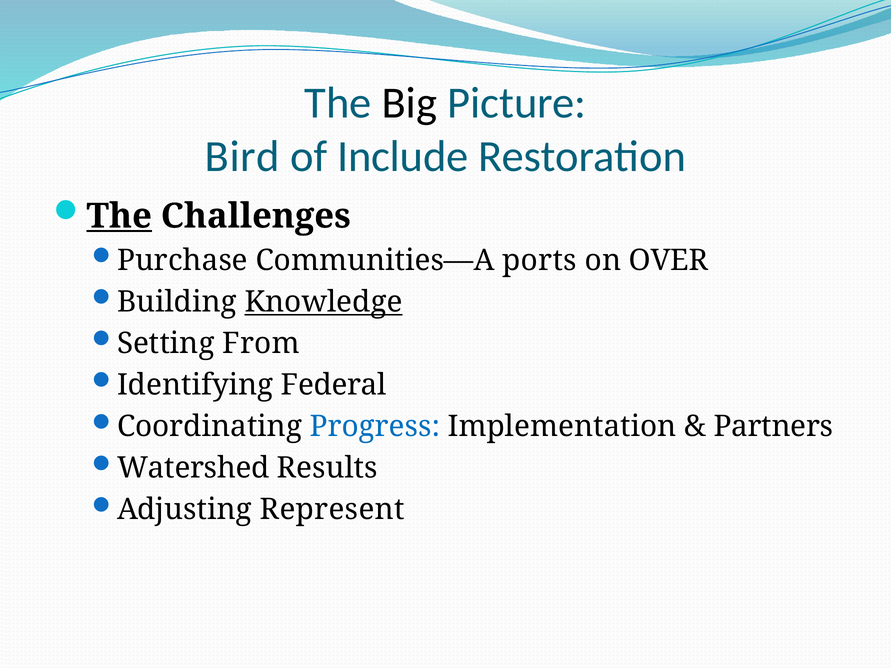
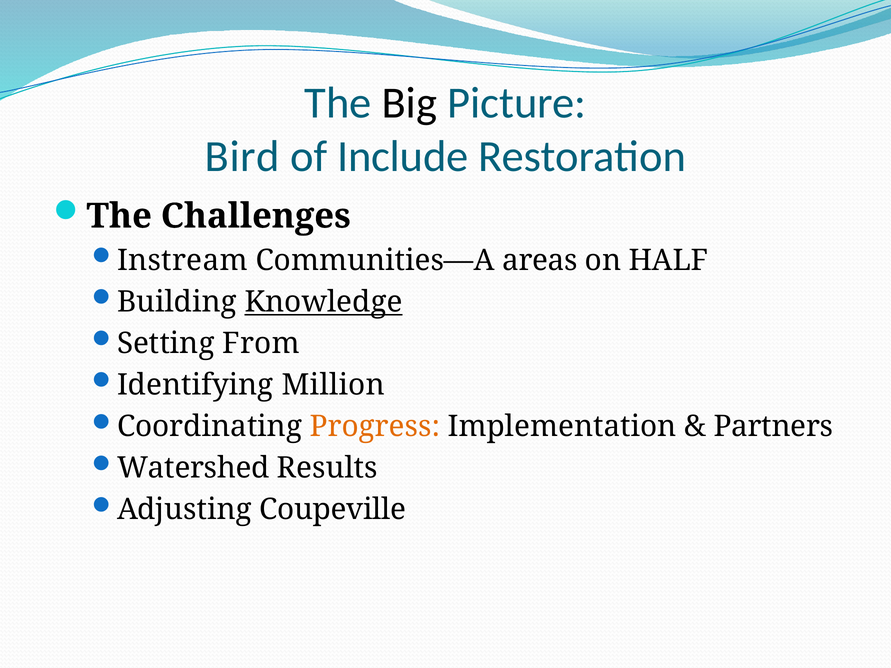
The underline: present -> none (119, 216)
Purchase: Purchase -> Instream (182, 260)
ports: ports -> areas (540, 260)
OVER: OVER -> HALF (668, 260)
Federal: Federal -> Million (333, 385)
Progress colour: blue -> orange (375, 427)
Represent: Represent -> Coupeville (333, 510)
